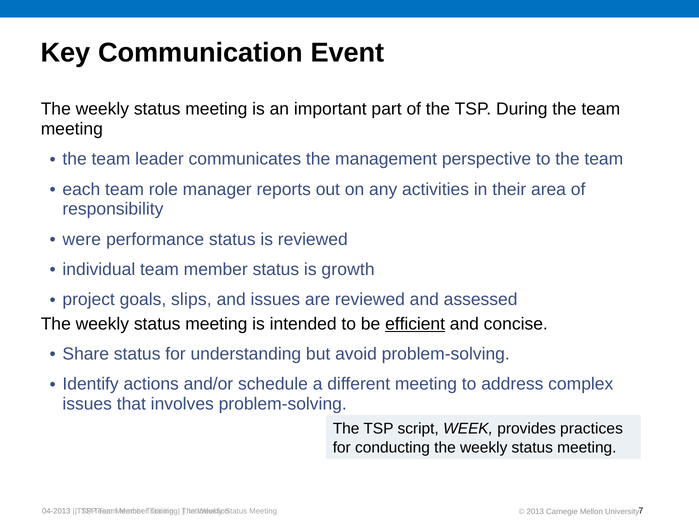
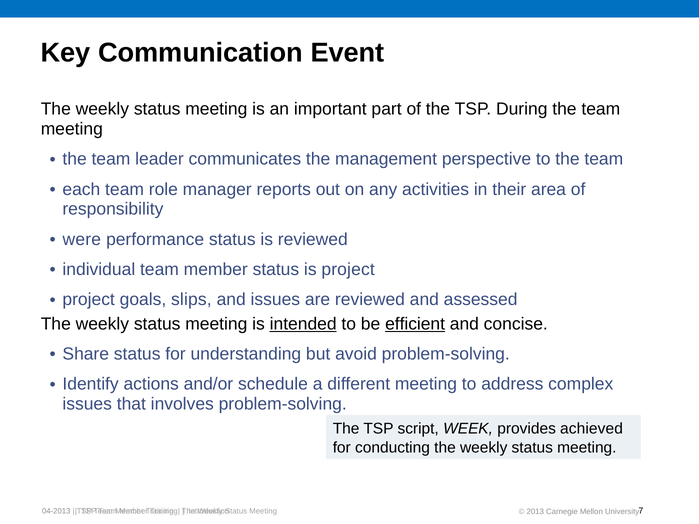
is growth: growth -> project (348, 270)
intended underline: none -> present (303, 324)
practices: practices -> achieved (592, 429)
